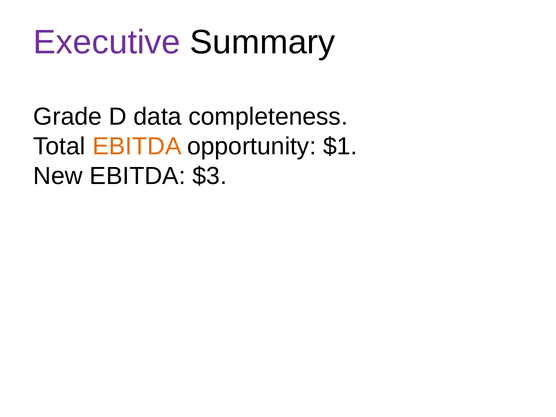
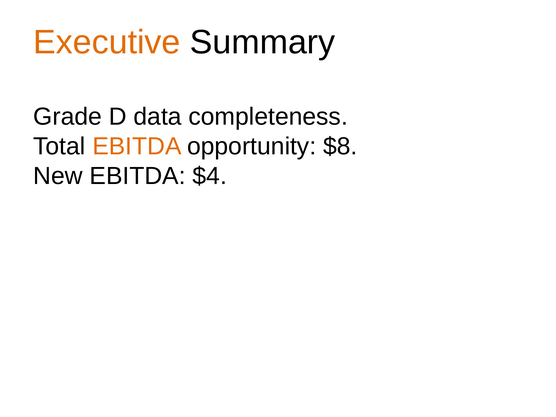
Executive colour: purple -> orange (107, 42)
$1: $1 -> $8 (340, 146)
$3: $3 -> $4 (210, 176)
